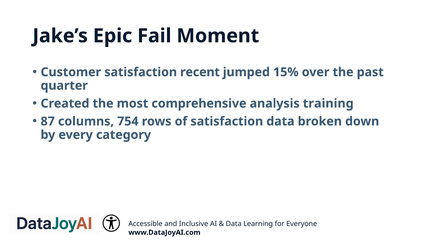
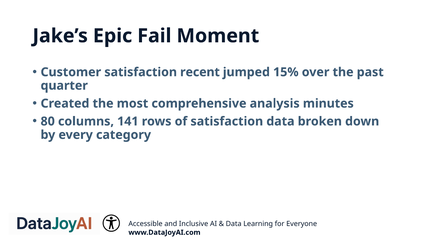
training: training -> minutes (328, 104)
87: 87 -> 80 (48, 121)
754: 754 -> 141 (128, 121)
